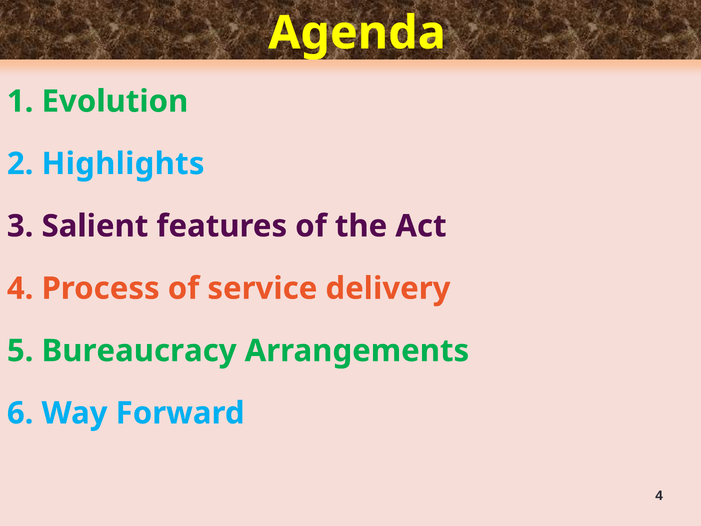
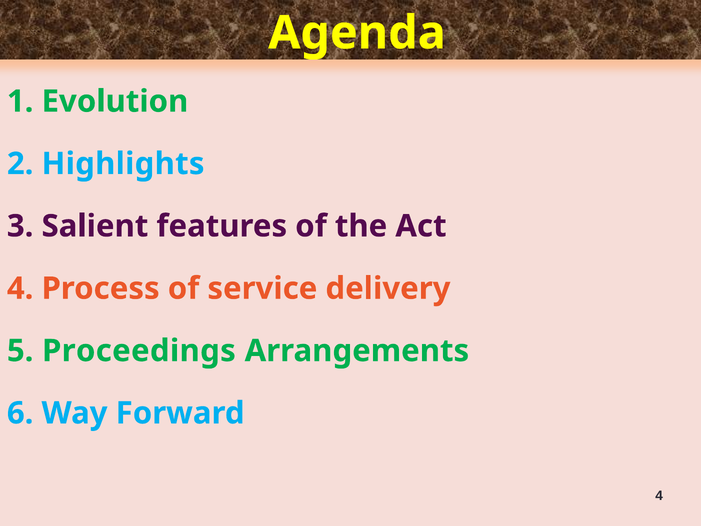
Bureaucracy: Bureaucracy -> Proceedings (139, 351)
